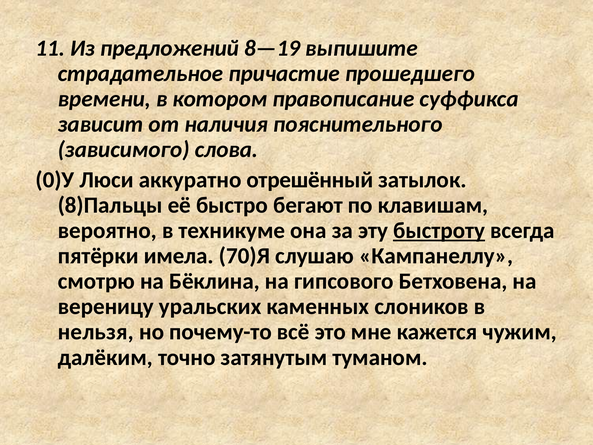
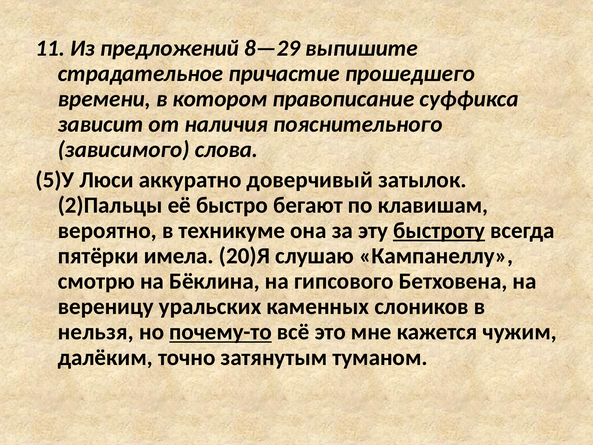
8—19: 8—19 -> 8—29 (272, 48)
0)У: 0)У -> 5)У (55, 180)
отрешённый: отрешённый -> доверчивый (310, 180)
8)Пальцы: 8)Пальцы -> 2)Пальцы (110, 205)
70)Я: 70)Я -> 20)Я (244, 256)
почему-то underline: none -> present (221, 332)
